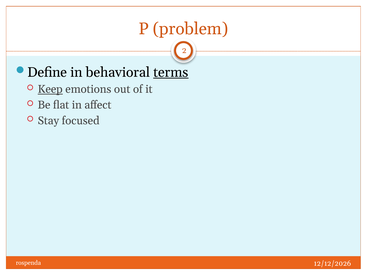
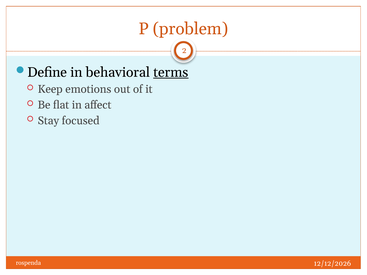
Keep underline: present -> none (50, 89)
